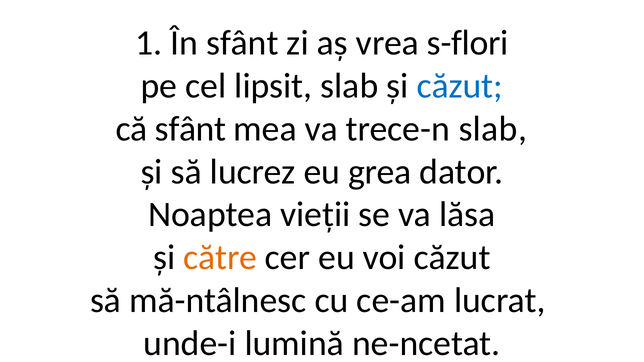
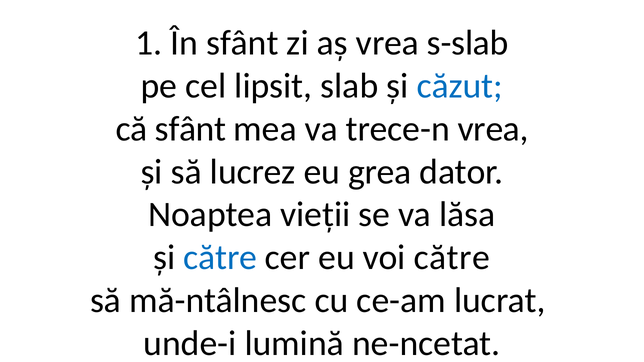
s-flori: s-flori -> s-slab (468, 43)
trece-n slab: slab -> vrea (493, 129)
către colour: orange -> blue (220, 258)
voi căzut: căzut -> către (452, 258)
